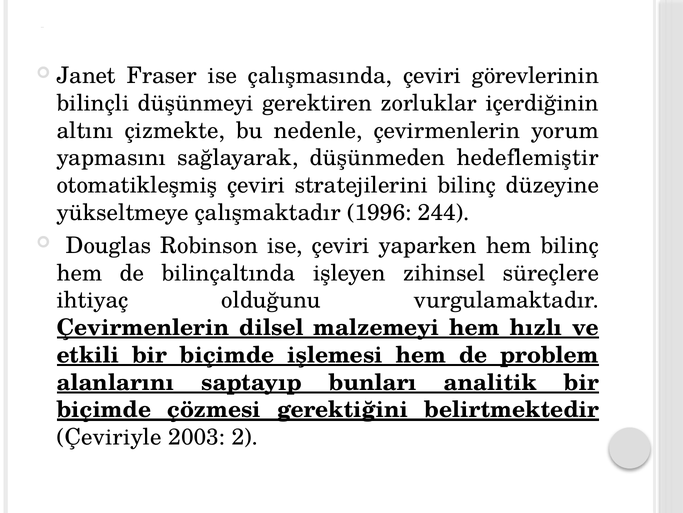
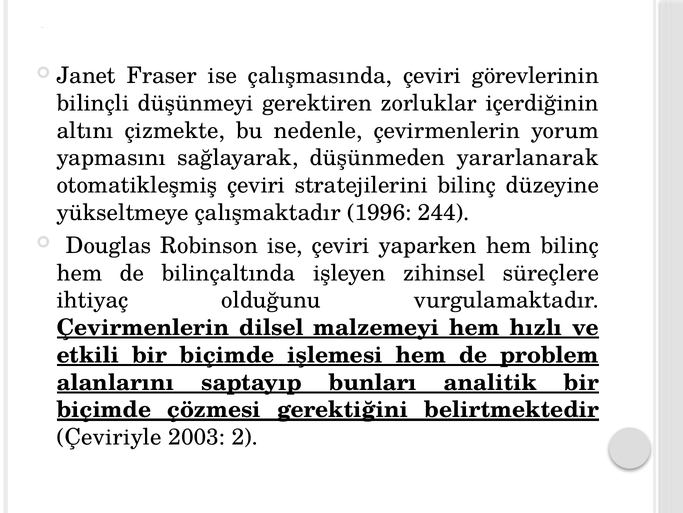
hedeflemiştir: hedeflemiştir -> yararlanarak (528, 158)
